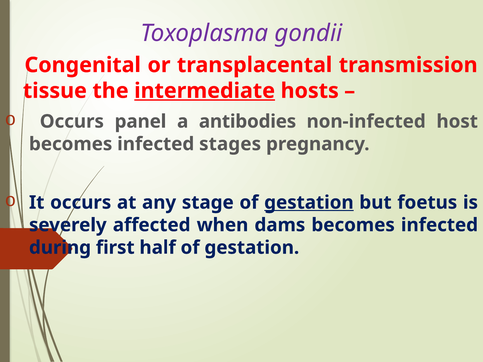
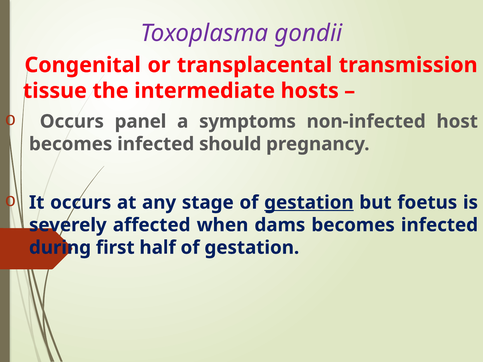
intermediate underline: present -> none (205, 91)
antibodies: antibodies -> symptoms (248, 122)
stages: stages -> should (230, 144)
